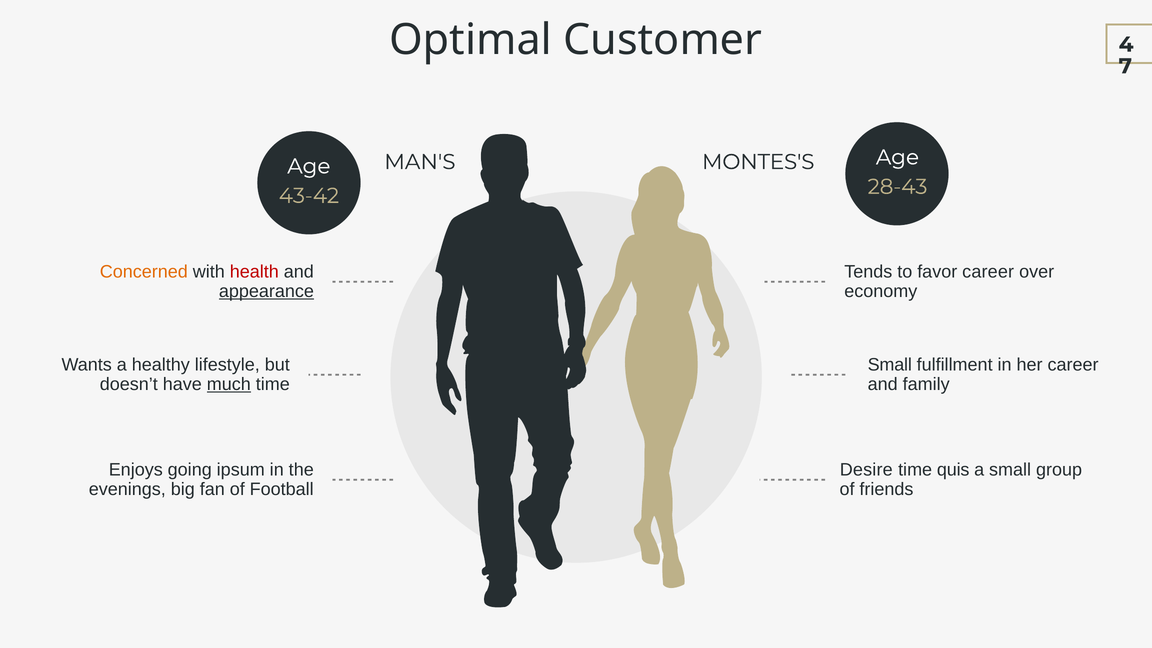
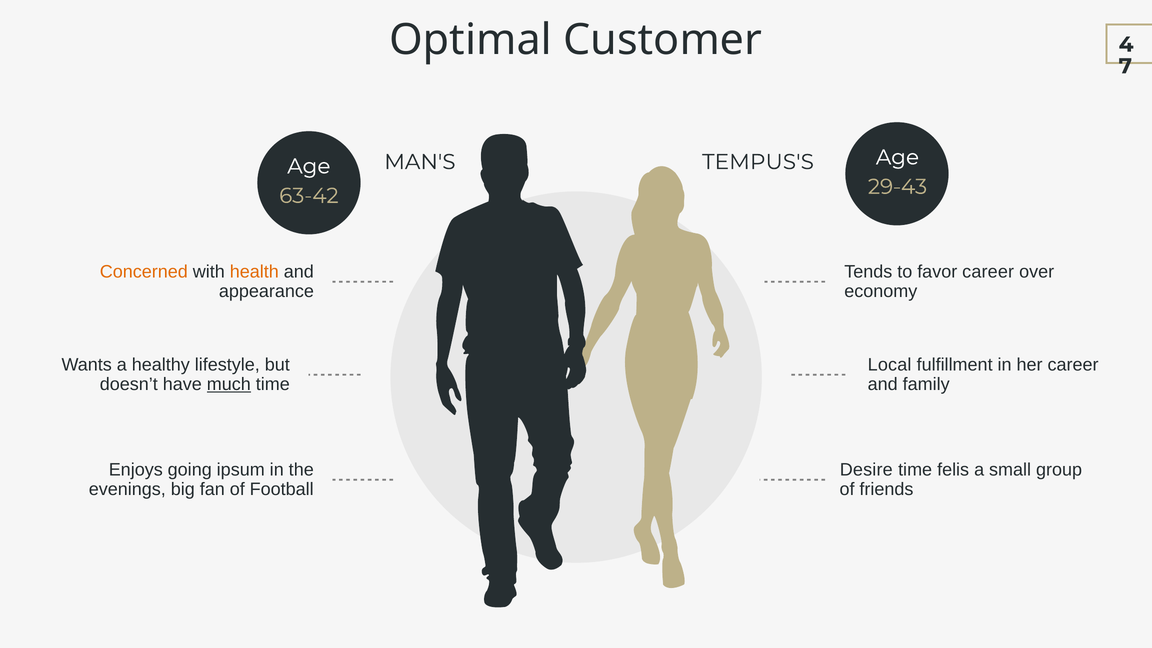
MONTES'S: MONTES'S -> TEMPUS'S (758, 162)
28-43: 28-43 -> 29-43 (898, 187)
43-42: 43-42 -> 63-42 (309, 196)
health colour: red -> orange (254, 272)
appearance underline: present -> none (266, 291)
Small: Small -> Local (890, 365)
quis: quis -> felis (953, 470)
